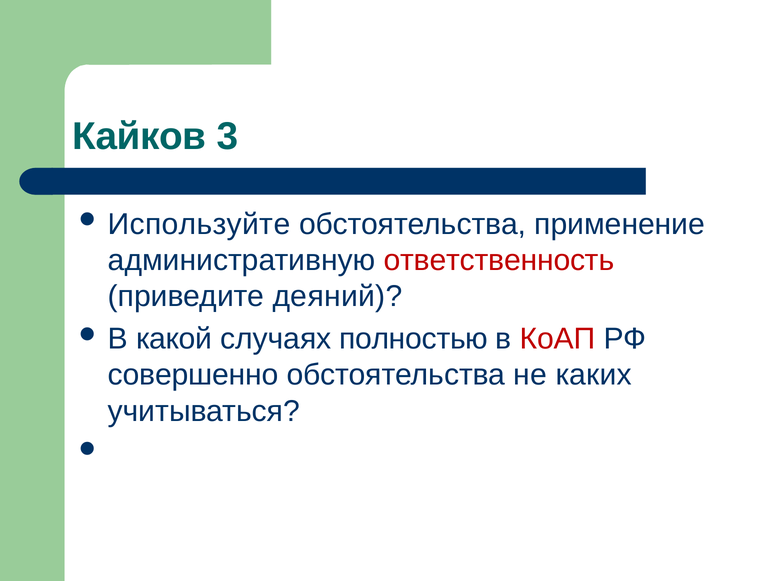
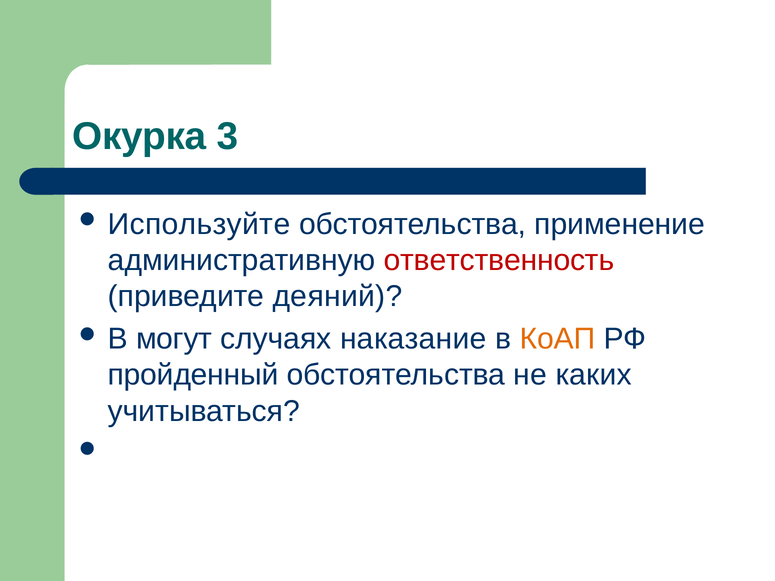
Кайков: Кайков -> Окурка (139, 136)
какой: какой -> могут (174, 339)
полностью: полностью -> наказание (413, 339)
КоАП colour: red -> orange (558, 339)
совершенно: совершенно -> пройденный (193, 375)
